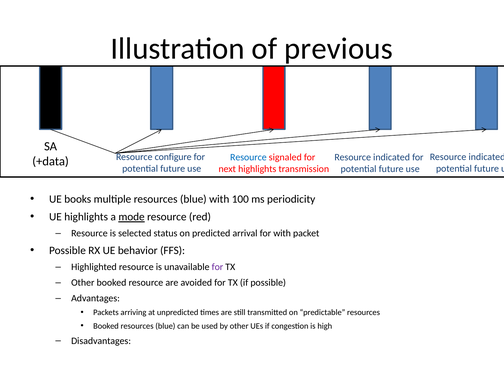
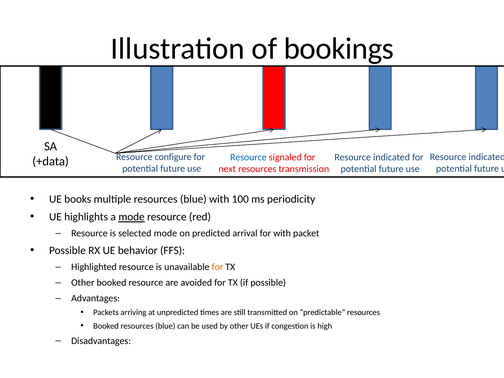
previous: previous -> bookings (339, 49)
next highlights: highlights -> resources (257, 169)
selected status: status -> mode (165, 233)
for colour: purple -> orange (217, 267)
